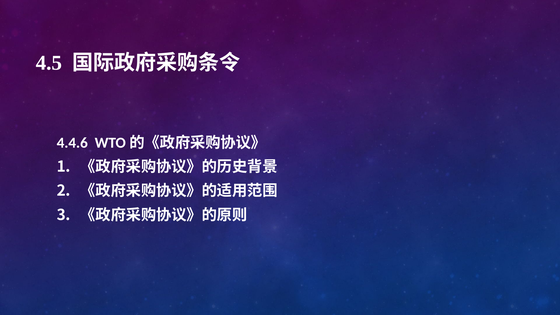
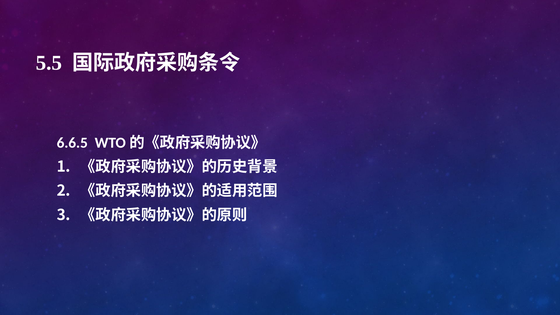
4.5: 4.5 -> 5.5 (49, 63)
4.4.6: 4.4.6 -> 6.6.5 (72, 143)
